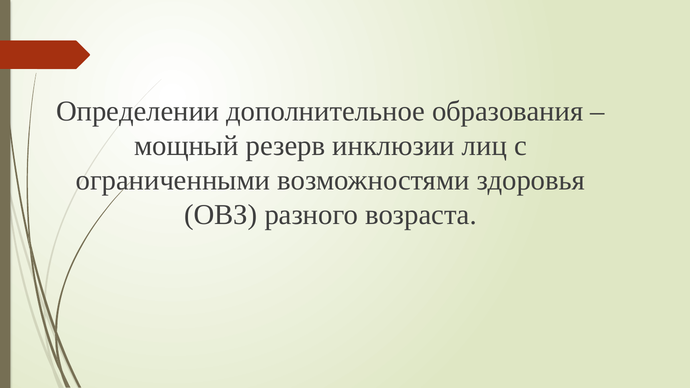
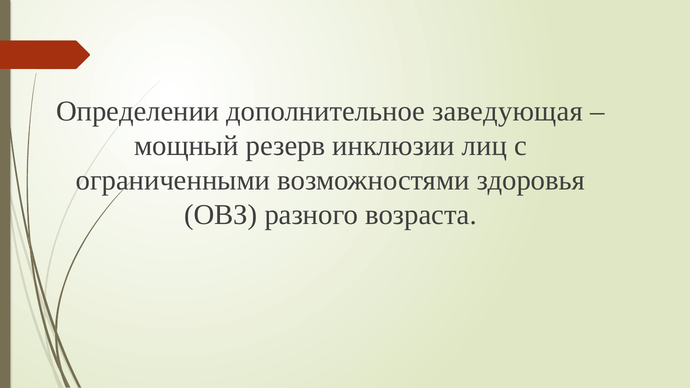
образования: образования -> заведующая (508, 111)
